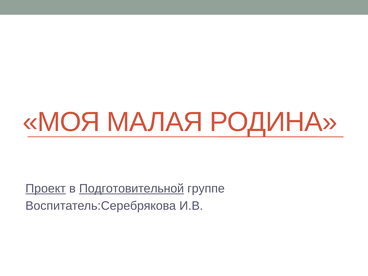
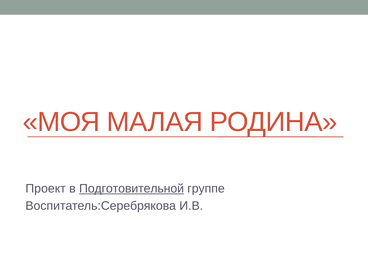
Проект underline: present -> none (46, 189)
